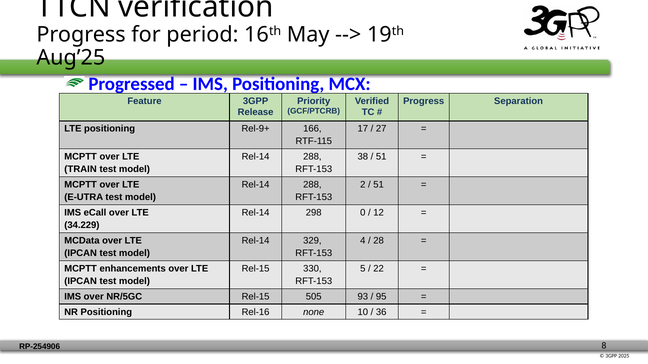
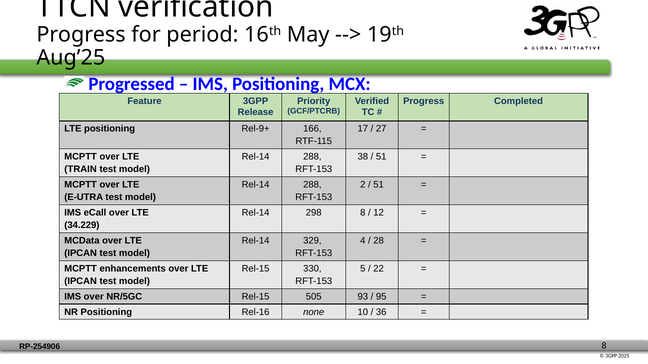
Separation: Separation -> Completed (519, 101)
298 0: 0 -> 8 (363, 213)
